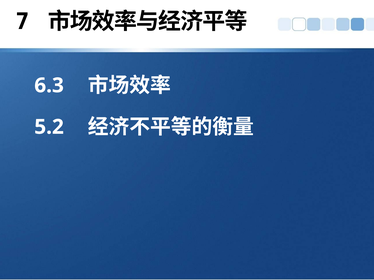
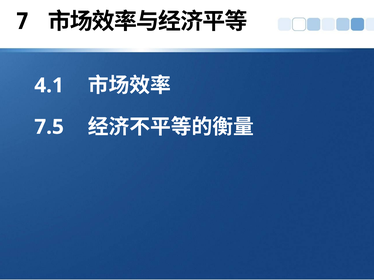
6.3: 6.3 -> 4.1 (49, 86)
5.2: 5.2 -> 7.5 (49, 127)
